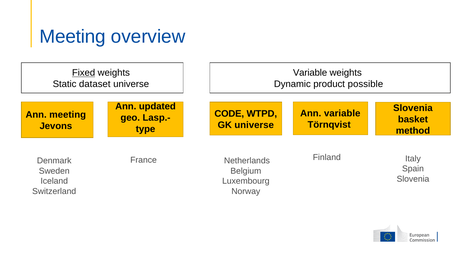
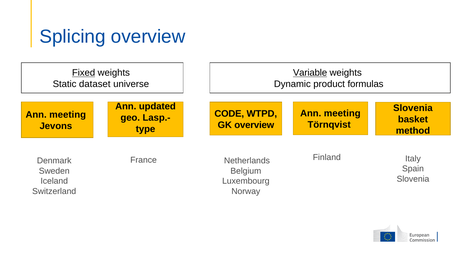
Meeting: Meeting -> Splicing (73, 37)
Variable underline: none -> present (310, 73)
possible: possible -> formulas (366, 84)
variable: variable -> meeting (342, 113)
GK universe: universe -> overview (254, 125)
